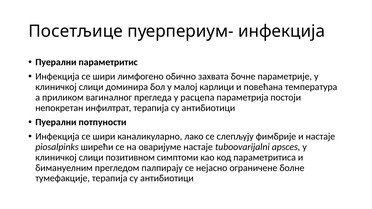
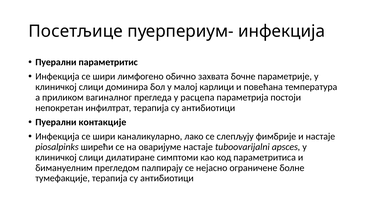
потпуности: потпуности -> контакције (102, 122)
позитивном: позитивном -> дилатиране (130, 158)
